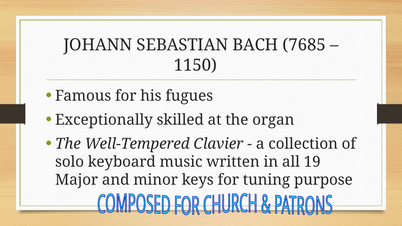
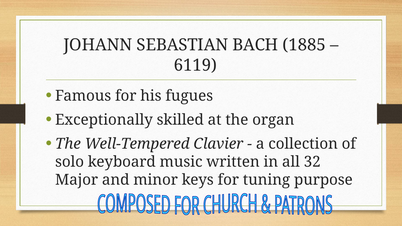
7685: 7685 -> 1885 (304, 45)
1150: 1150 -> 6119 (195, 65)
19: 19 -> 32 (312, 162)
